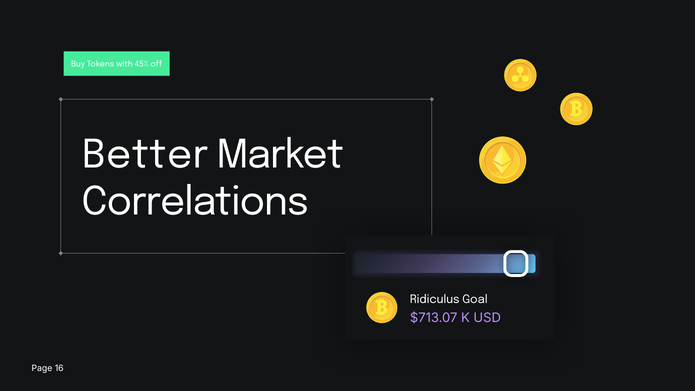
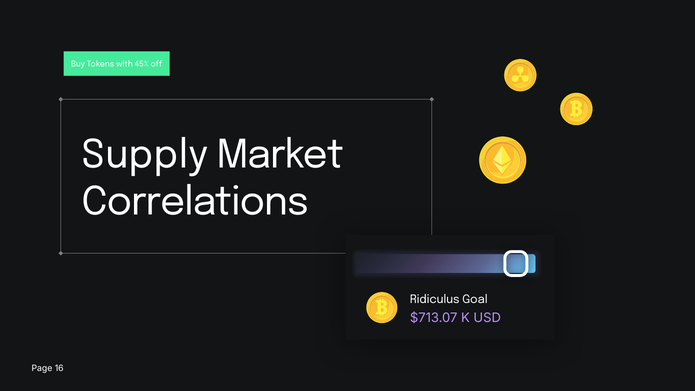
Better: Better -> Supply (145, 155)
